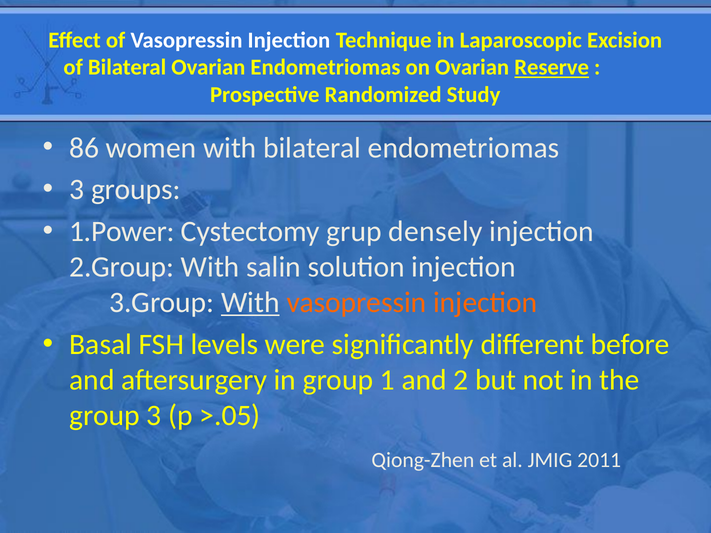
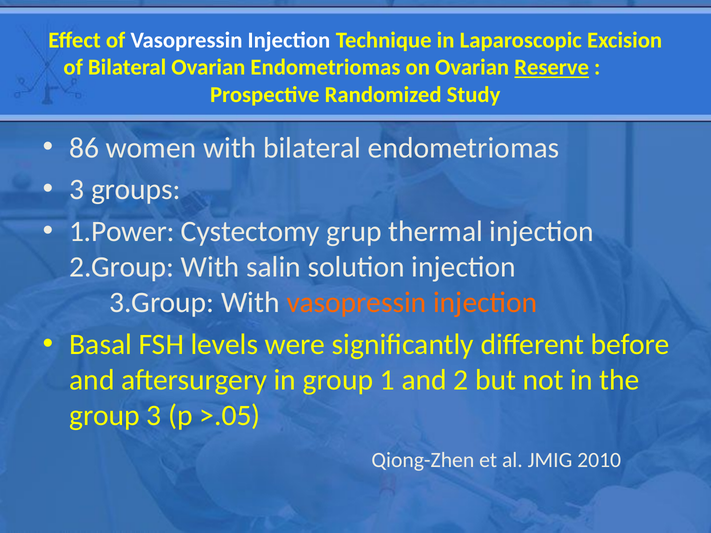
densely: densely -> thermal (436, 232)
With underline: present -> none (250, 303)
2011: 2011 -> 2010 (599, 460)
